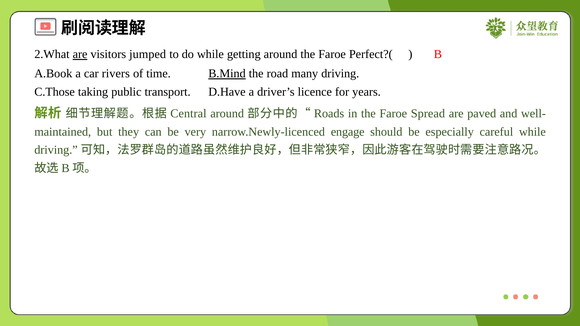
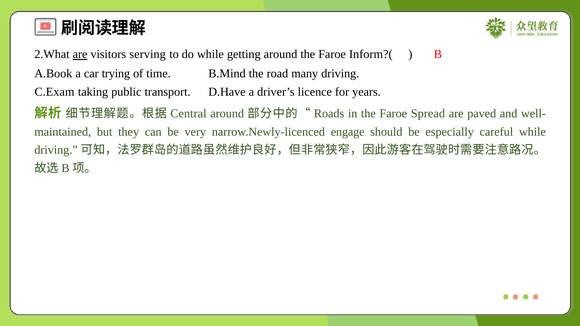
jumped: jumped -> serving (148, 54)
Perfect?(: Perfect?( -> Inform?( (371, 54)
rivers: rivers -> trying (116, 74)
B.Mind underline: present -> none (227, 74)
C.Those: C.Those -> C.Exam (54, 92)
